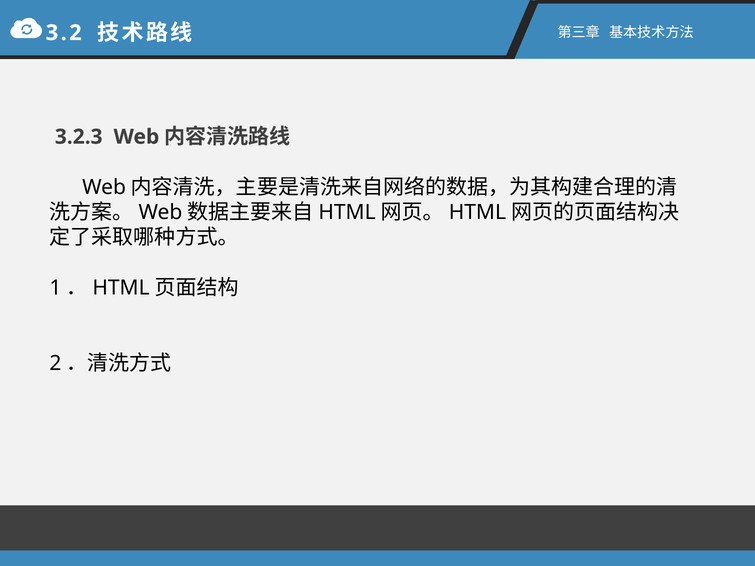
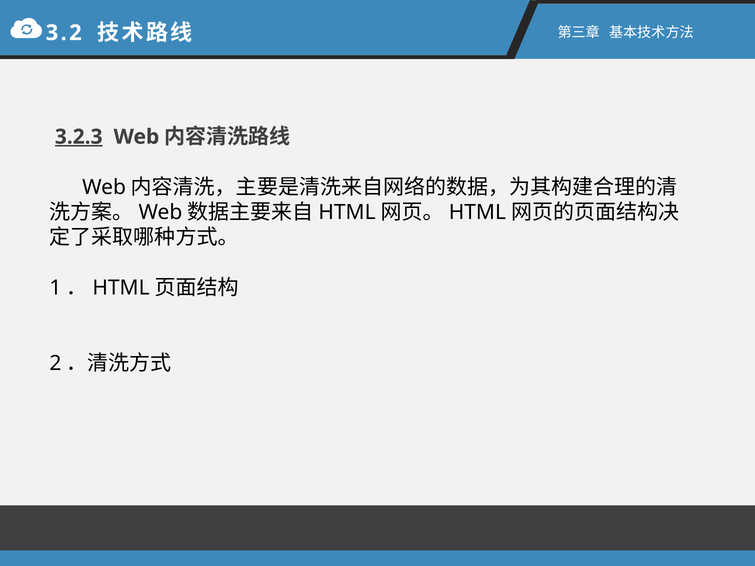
3.2.3 underline: none -> present (79, 137)
